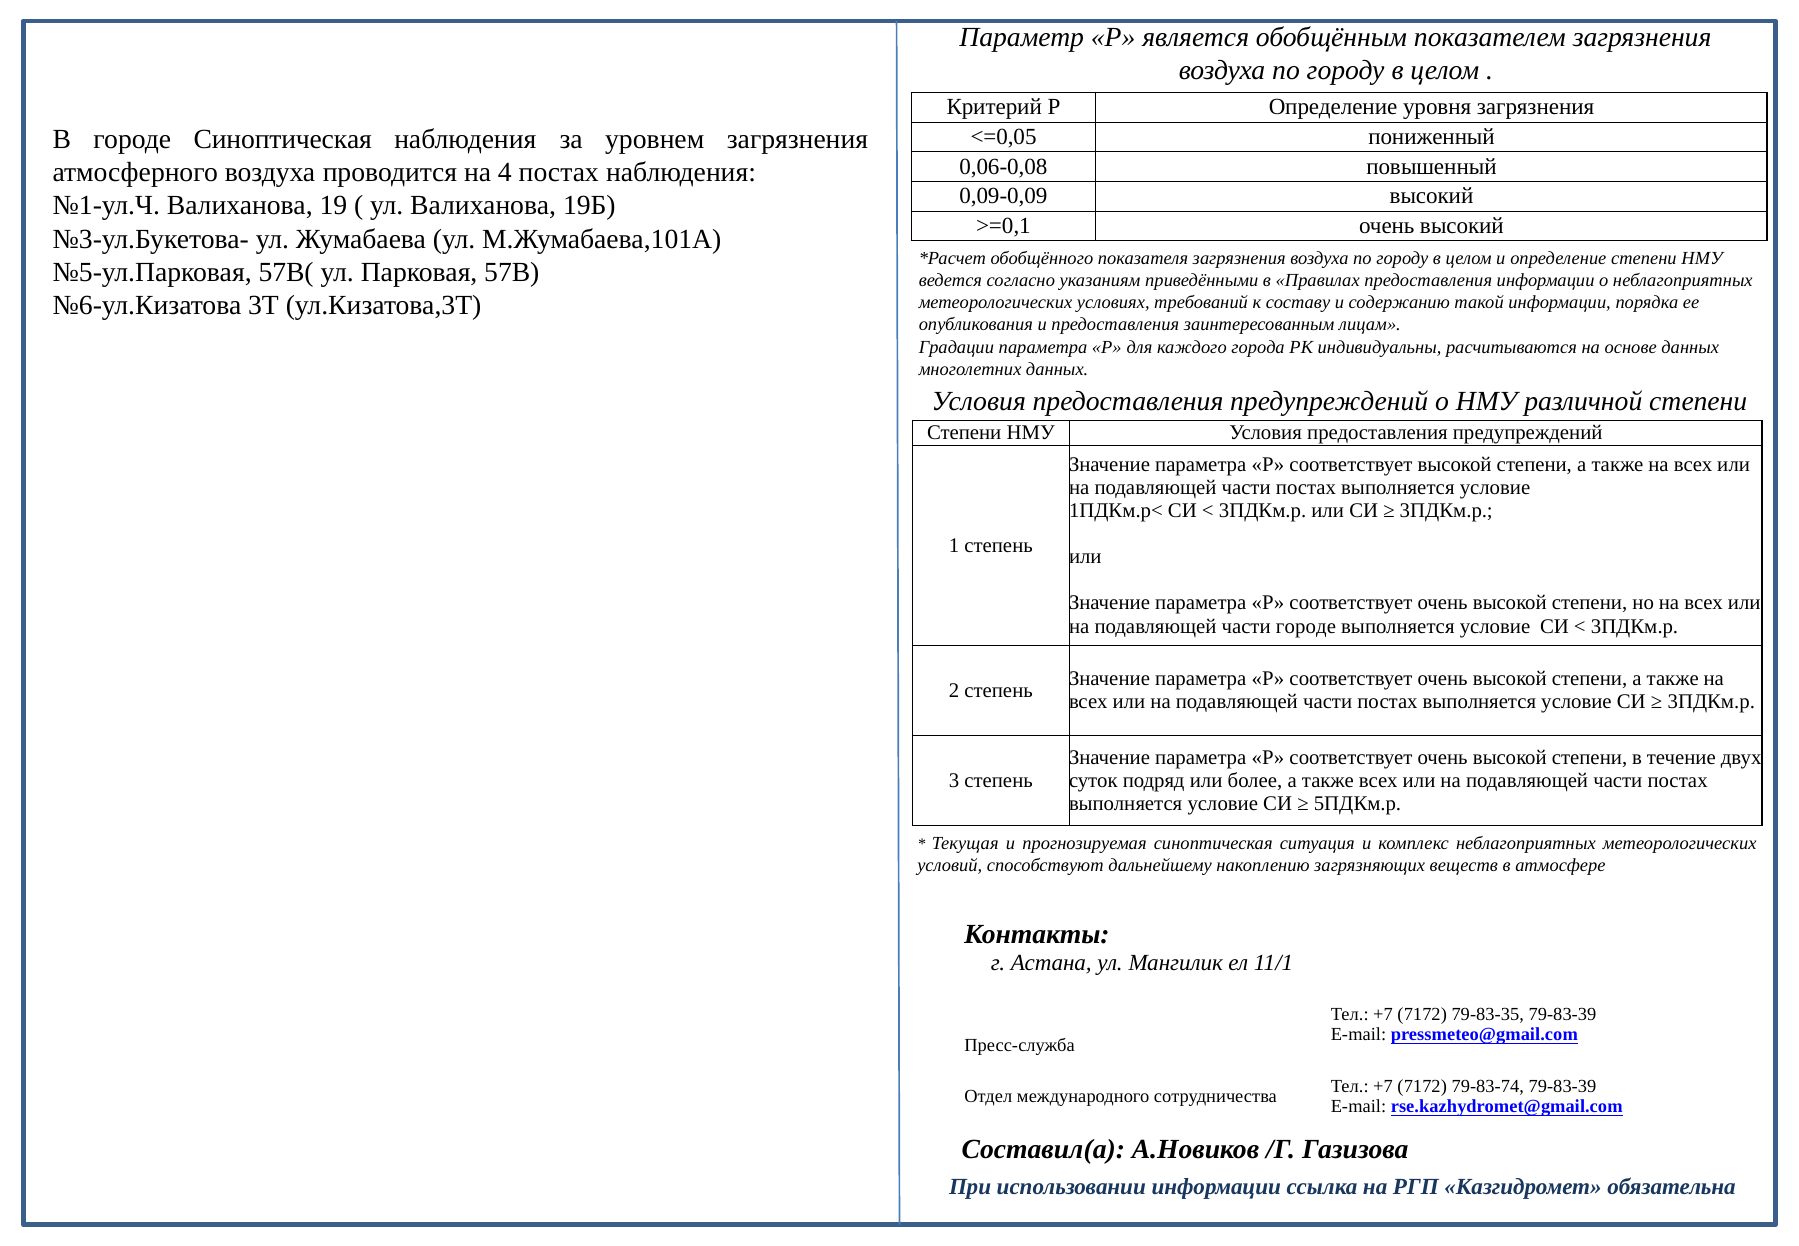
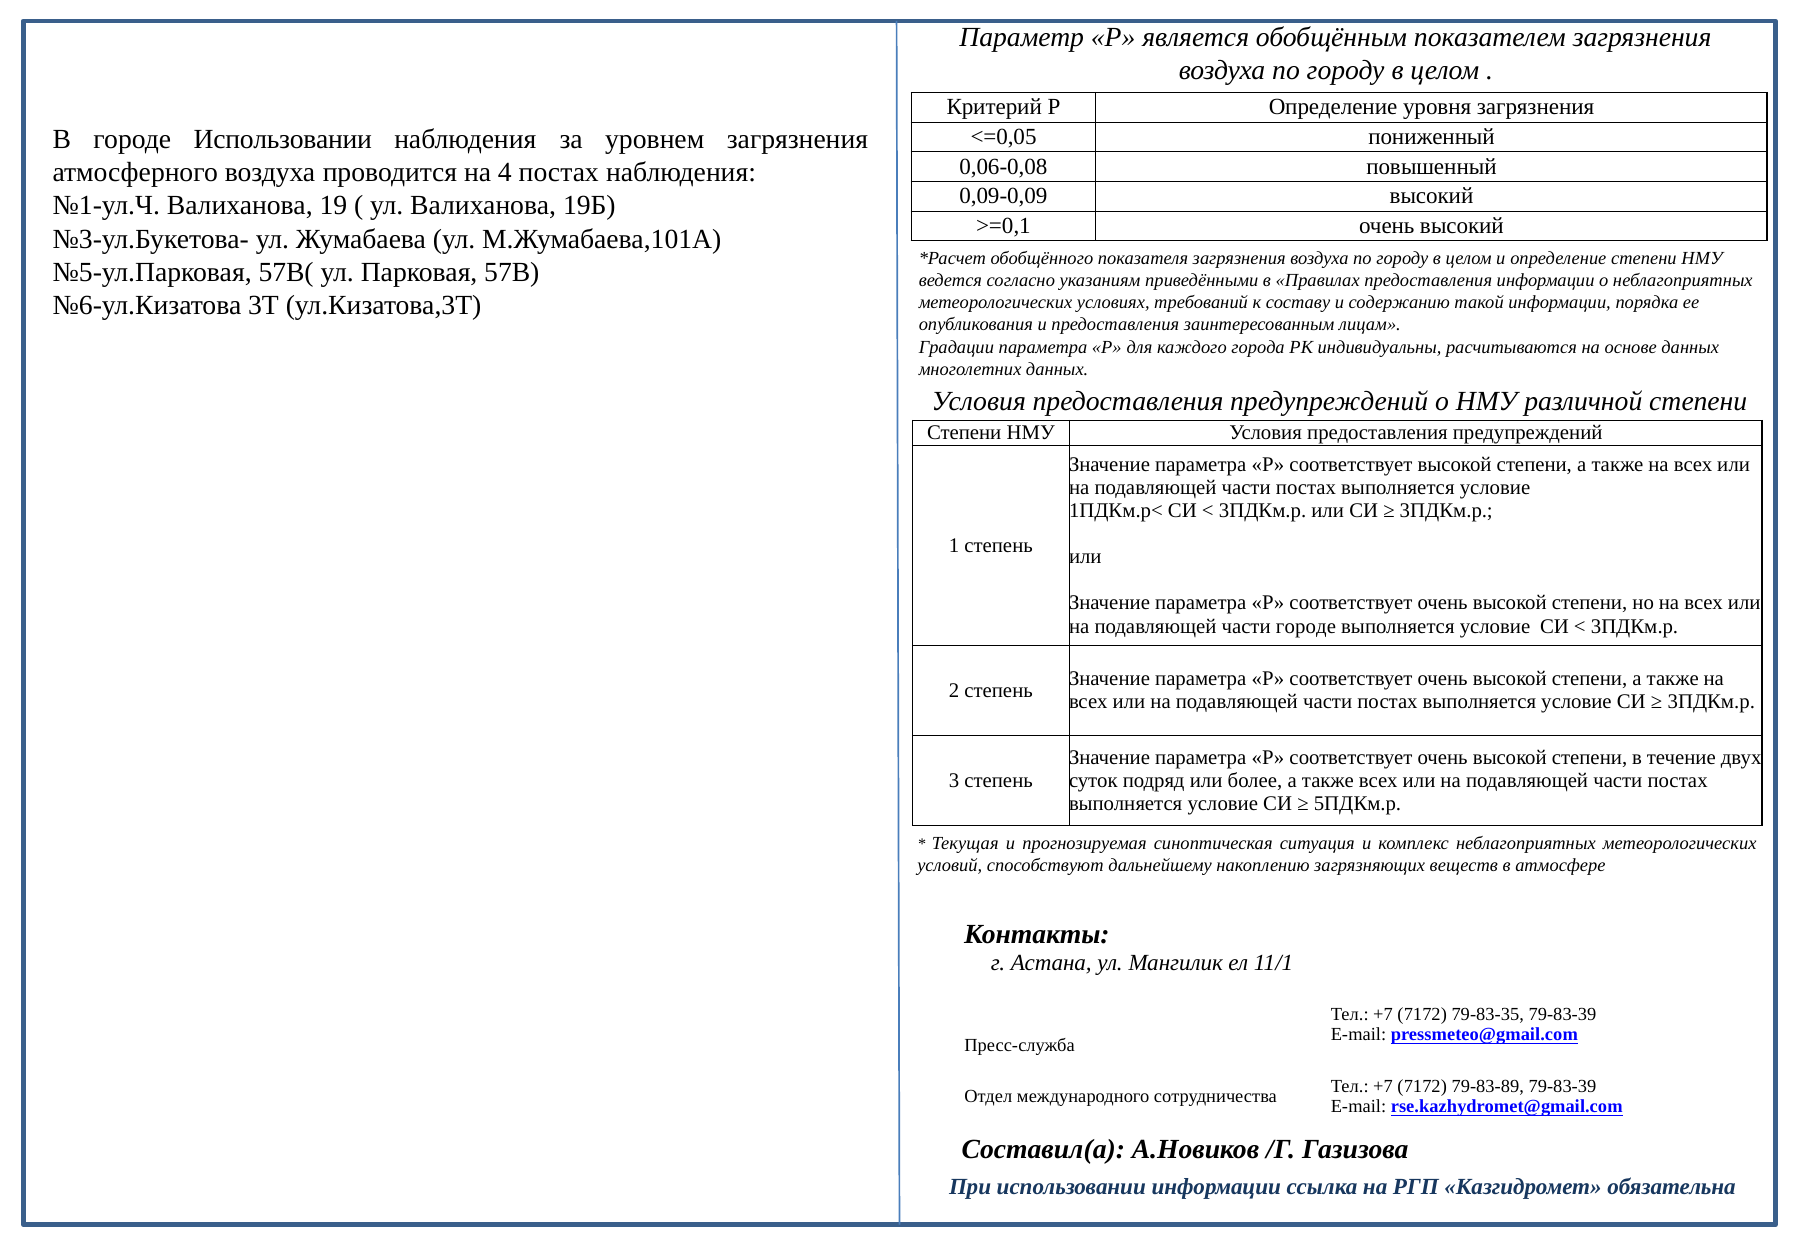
городе Синоптическая: Синоптическая -> Использовании (283, 139)
79-83-74: 79-83-74 -> 79-83-89 (1488, 1086)
